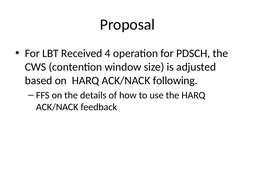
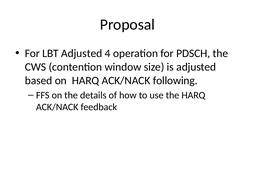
LBT Received: Received -> Adjusted (82, 54)
